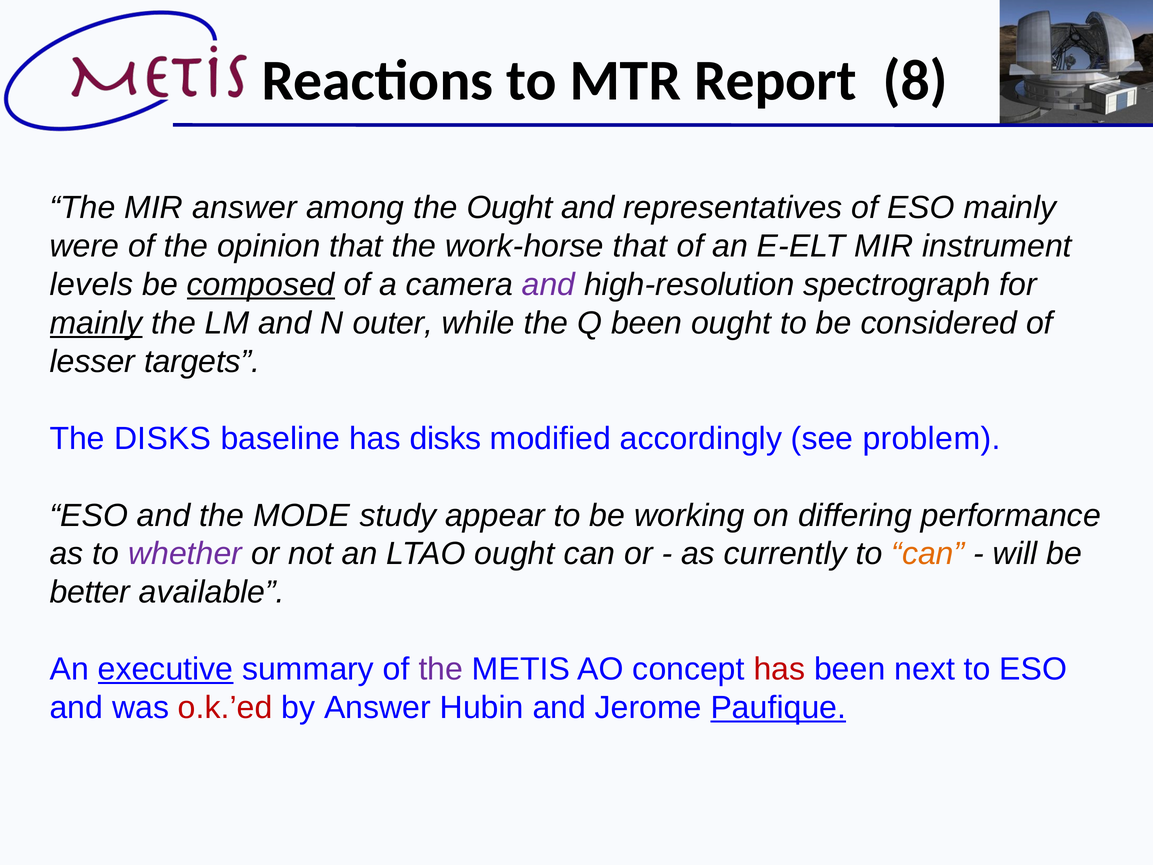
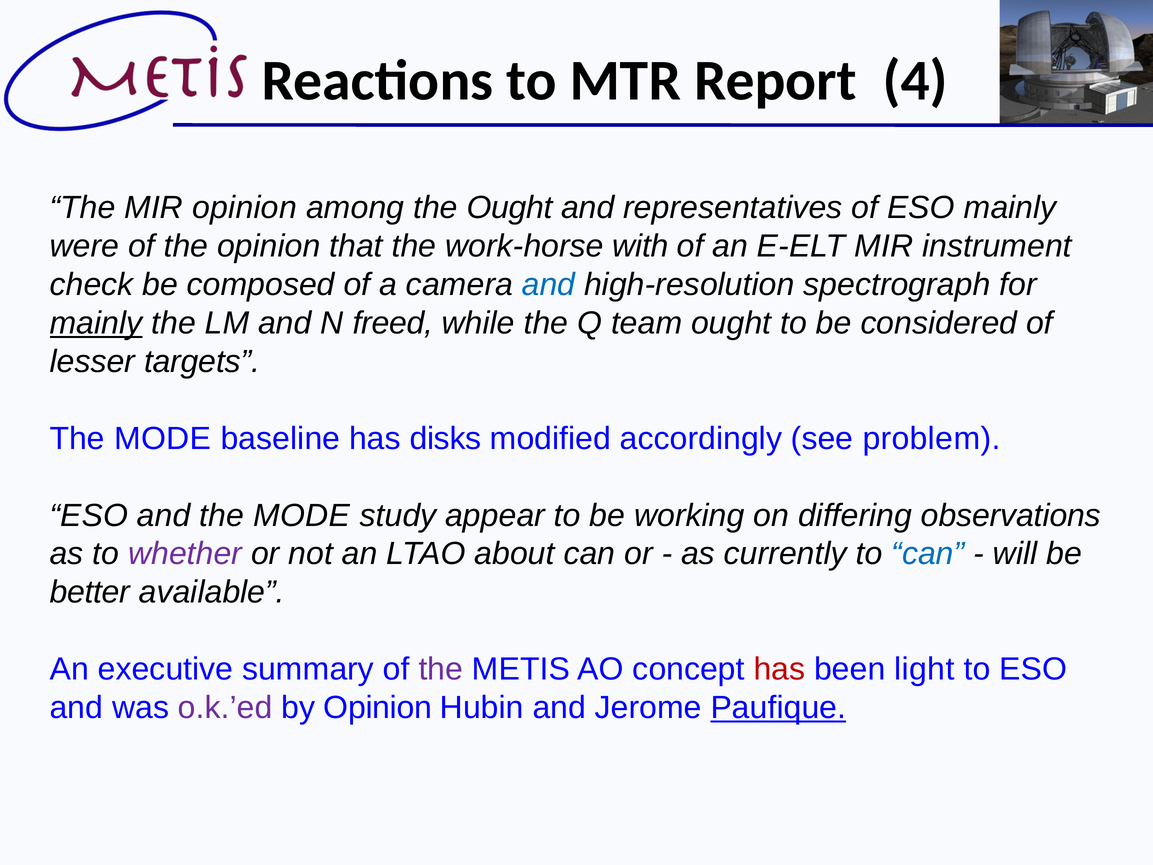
8: 8 -> 4 (915, 81)
MIR answer: answer -> opinion (244, 208)
work-horse that: that -> with (640, 246)
levels: levels -> check (92, 285)
composed underline: present -> none (261, 285)
and colour: purple -> blue (549, 285)
outer: outer -> freed (393, 323)
Q been: been -> team (647, 323)
DISKS: DISKS -> MODE (163, 438)
performance: performance -> observations (1011, 515)
LTAO ought: ought -> about (515, 554)
can colour: orange -> blue (928, 554)
executive underline: present -> none (166, 669)
next: next -> light (924, 669)
o.k.’ed colour: red -> purple (225, 708)
by Answer: Answer -> Opinion (378, 708)
